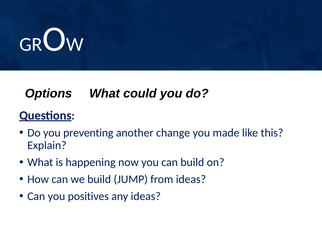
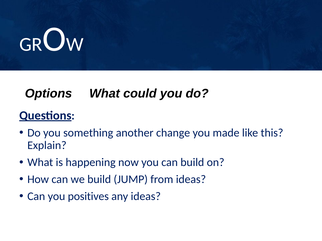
preventing: preventing -> something (88, 133)
